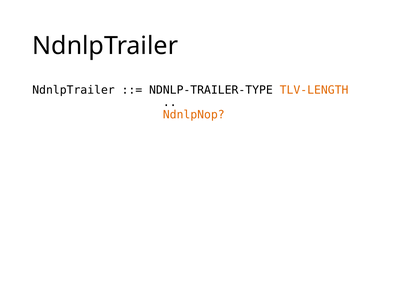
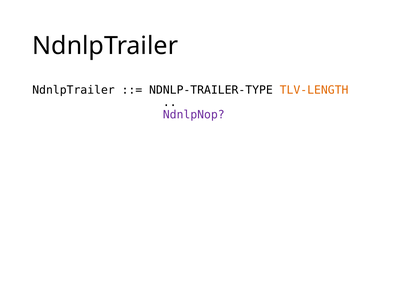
NdnlpNop colour: orange -> purple (194, 115)
